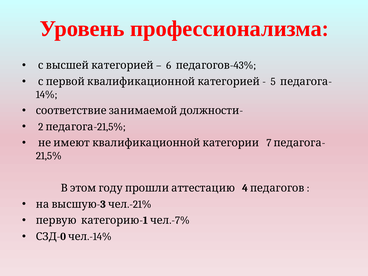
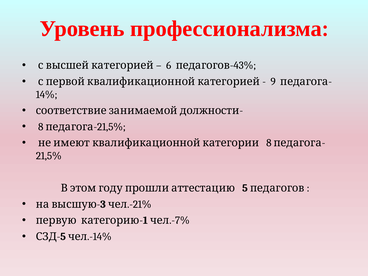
5: 5 -> 9 (273, 82)
2: 2 -> 8 (41, 127)
7: 7 -> 8 (269, 143)
4: 4 -> 5 (245, 188)
0: 0 -> 5 (63, 237)
